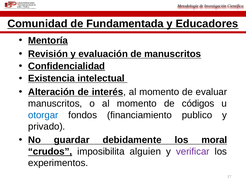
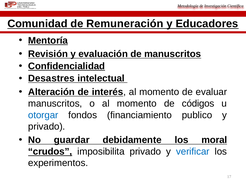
Fundamentada: Fundamentada -> Remuneración (125, 24)
Existencia: Existencia -> Desastres (51, 78)
imposibilita alguien: alguien -> privado (145, 151)
verificar colour: purple -> blue (193, 151)
